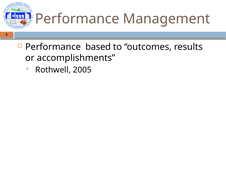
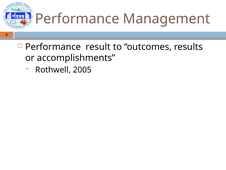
based: based -> result (98, 47)
